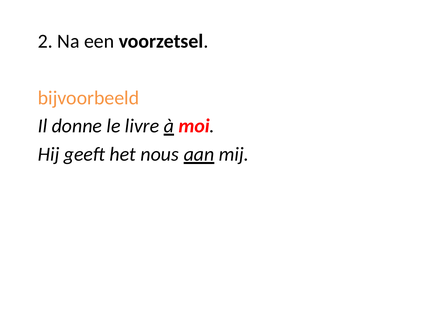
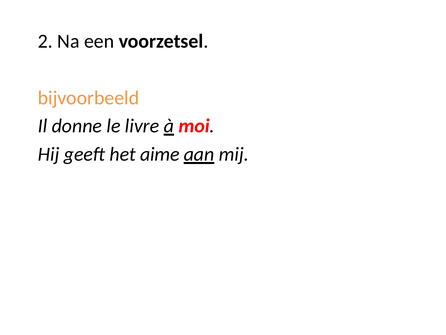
nous: nous -> aime (160, 154)
